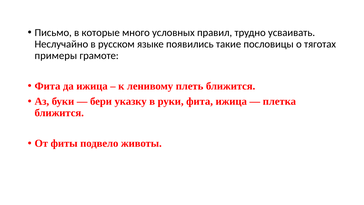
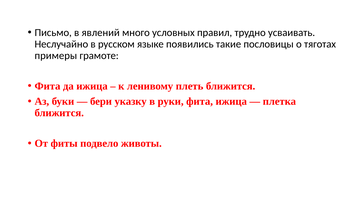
которые: которые -> явлений (101, 33)
